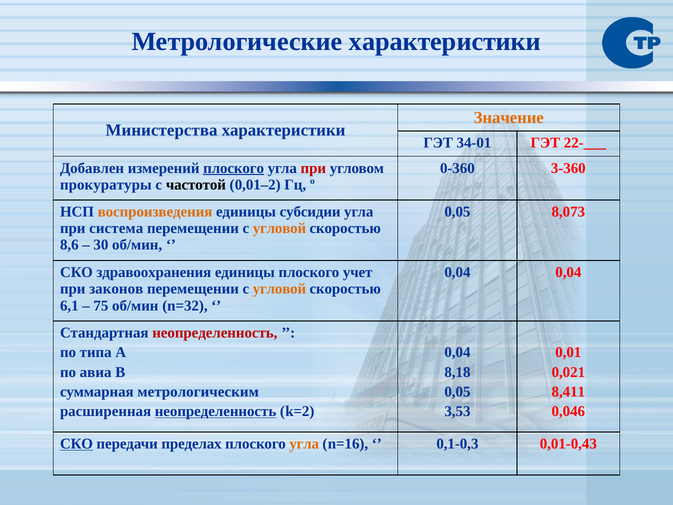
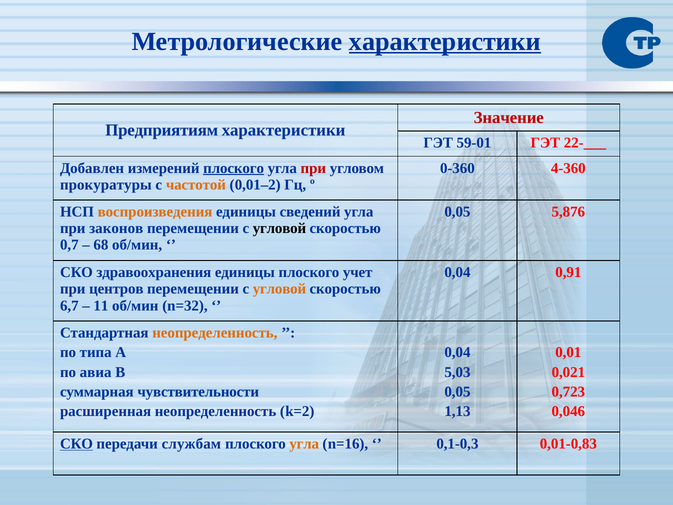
характеристики underline: none -> present (445, 42)
Значение colour: orange -> red (509, 118)
Министерства: Министерства -> Предприятиям (162, 130)
34-01: 34-01 -> 59-01 (474, 143)
3-360: 3-360 -> 4-360 (568, 168)
частотой colour: black -> orange (196, 185)
субсидии: субсидии -> сведений (310, 212)
8,073: 8,073 -> 5,876 (568, 212)
система: система -> законов (116, 228)
угловой colour: orange -> black (279, 228)
8,6: 8,6 -> 0,7 (69, 245)
30: 30 -> 68 (101, 245)
0,04 0,04: 0,04 -> 0,91 (568, 272)
законов: законов -> центров (116, 289)
6,1: 6,1 -> 6,7 (69, 305)
75: 75 -> 11 (101, 305)
неопределенность colour: red -> orange (215, 333)
8,18: 8,18 -> 5,03 (457, 372)
метрологическим: метрологическим -> чувствительности (198, 392)
8,411: 8,411 -> 0,723 (568, 392)
неопределенность underline: present -> none (216, 411)
3,53: 3,53 -> 1,13 (457, 411)
пределах: пределах -> службам (191, 444)
0,01-0,43: 0,01-0,43 -> 0,01-0,83 (568, 444)
